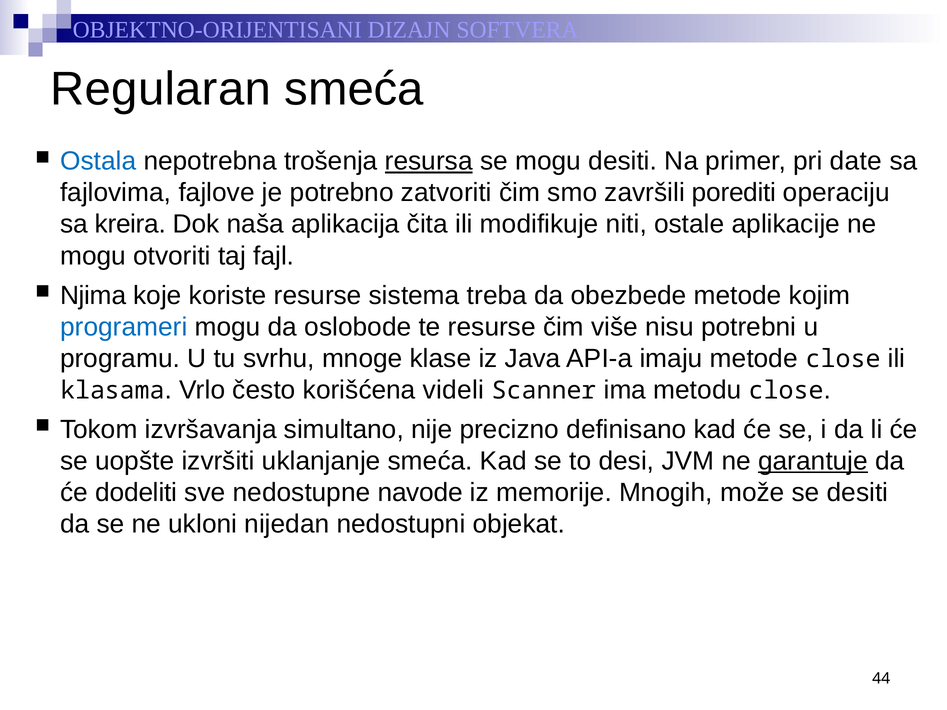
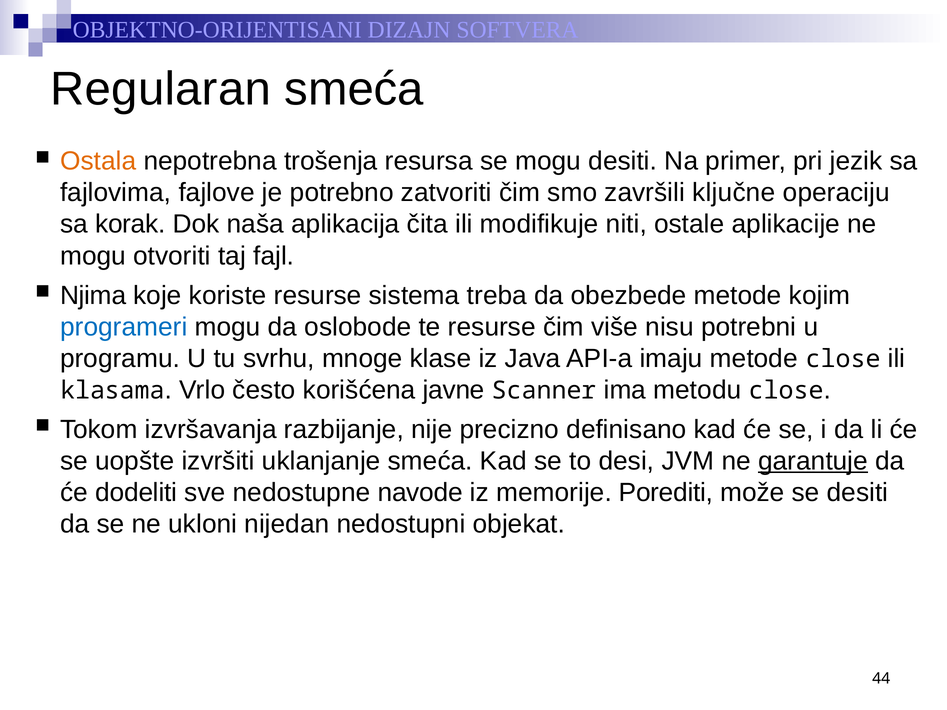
Ostala colour: blue -> orange (98, 161)
resursa underline: present -> none (429, 161)
date: date -> jezik (856, 161)
porediti: porediti -> ključne (734, 193)
kreira: kreira -> korak (130, 224)
videli: videli -> javne (454, 390)
simultano: simultano -> razbijanje (344, 430)
Mnogih: Mnogih -> Porediti (666, 493)
